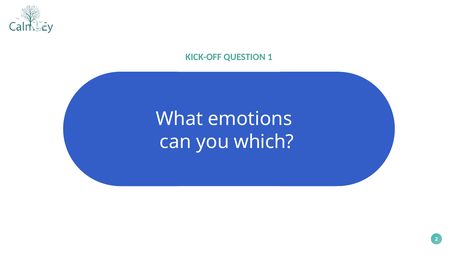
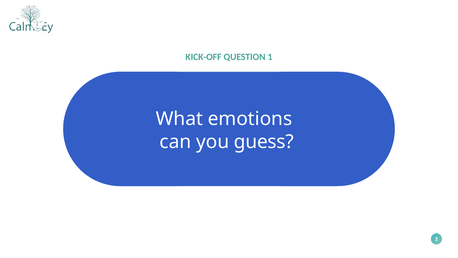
which: which -> guess (264, 142)
